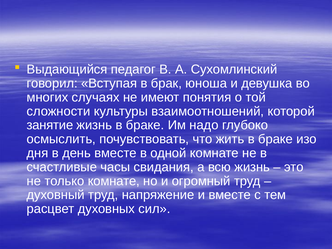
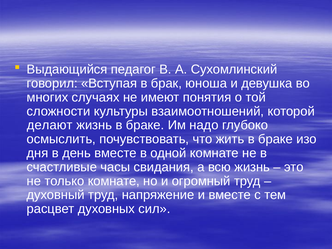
занятие: занятие -> делают (50, 125)
